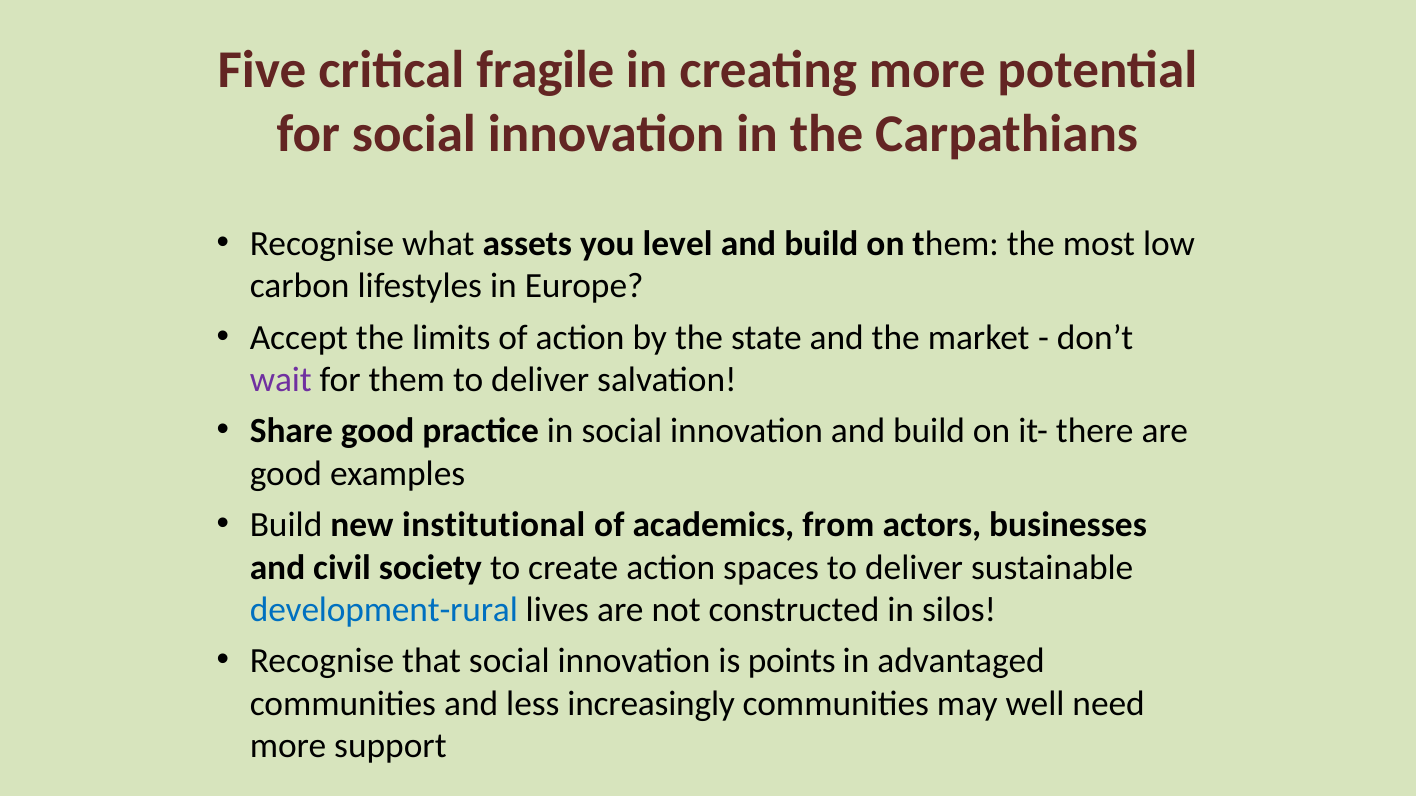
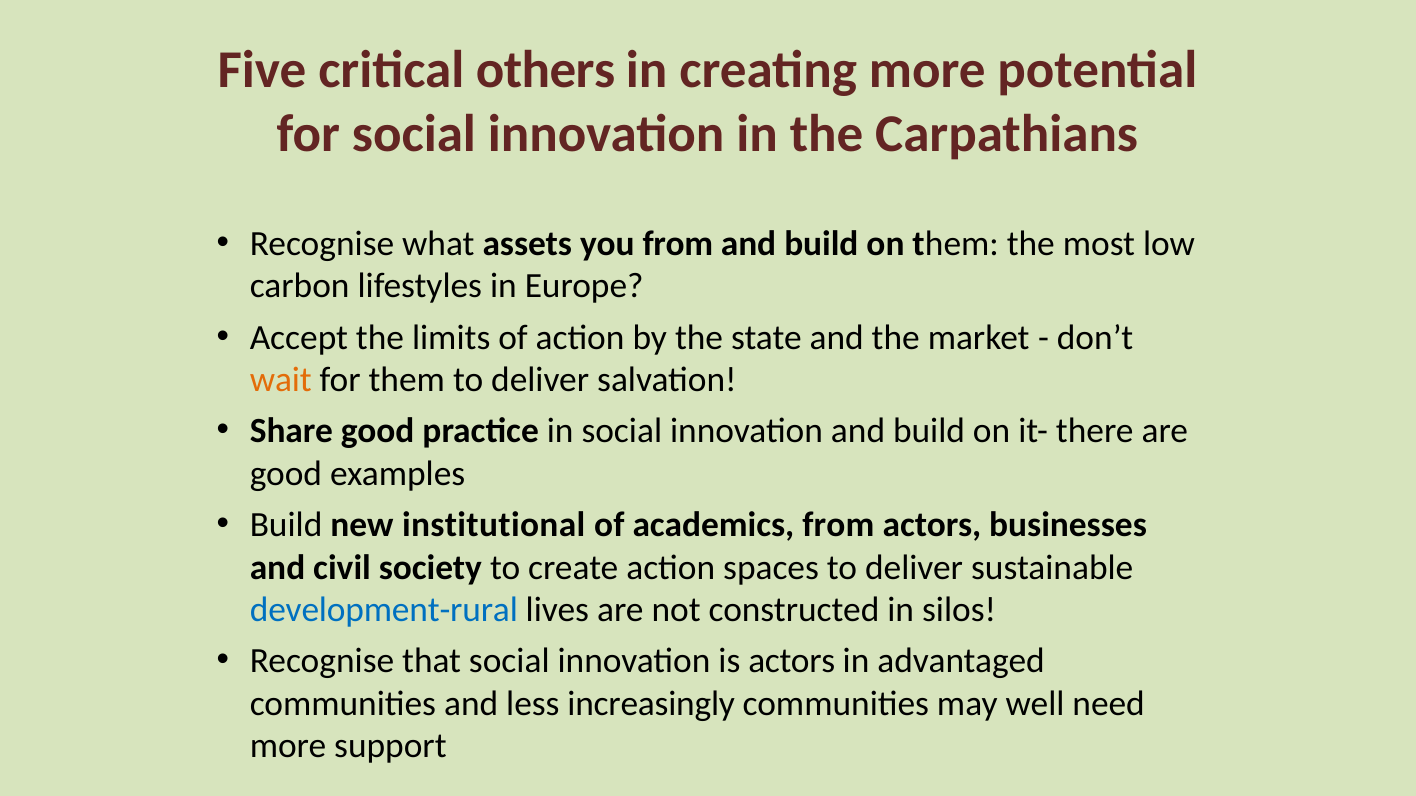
fragile: fragile -> others (545, 70)
you level: level -> from (678, 244)
wait colour: purple -> orange (281, 380)
is points: points -> actors (792, 662)
